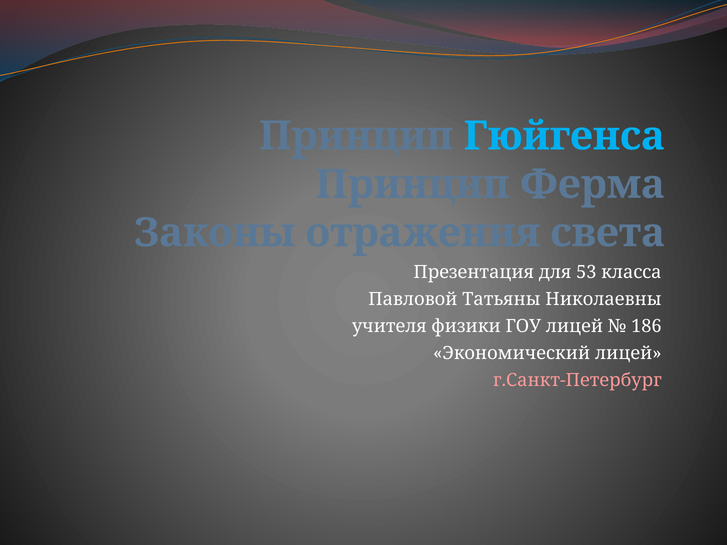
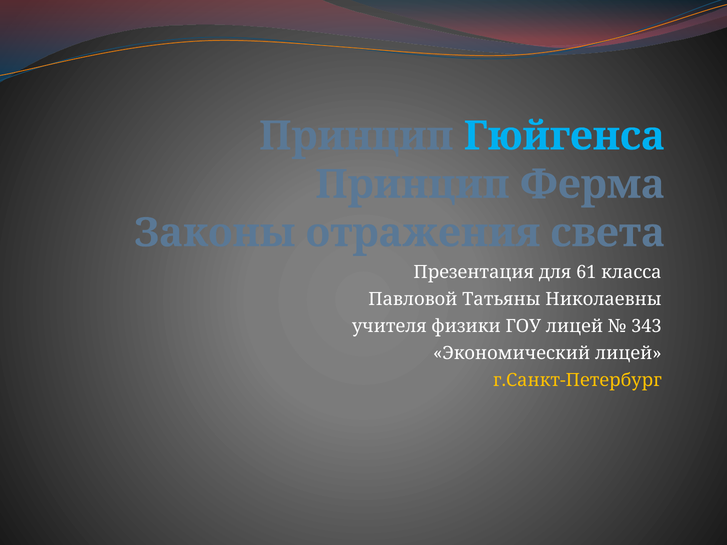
53: 53 -> 61 (586, 272)
186: 186 -> 343 (646, 327)
г.Санкт-Петербург colour: pink -> yellow (577, 381)
